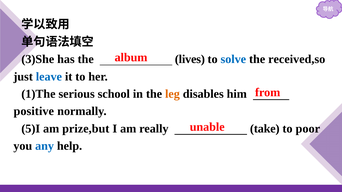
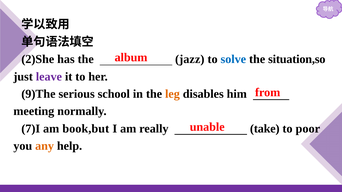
3)She: 3)She -> 2)She (38, 59)
lives: lives -> jazz (190, 59)
received,so: received,so -> situation,so (297, 59)
leave colour: blue -> purple (49, 77)
1)The: 1)The -> 9)The (38, 94)
positive: positive -> meeting (34, 111)
5)I: 5)I -> 7)I (31, 129)
prize,but: prize,but -> book,but (86, 129)
any colour: blue -> orange (45, 146)
